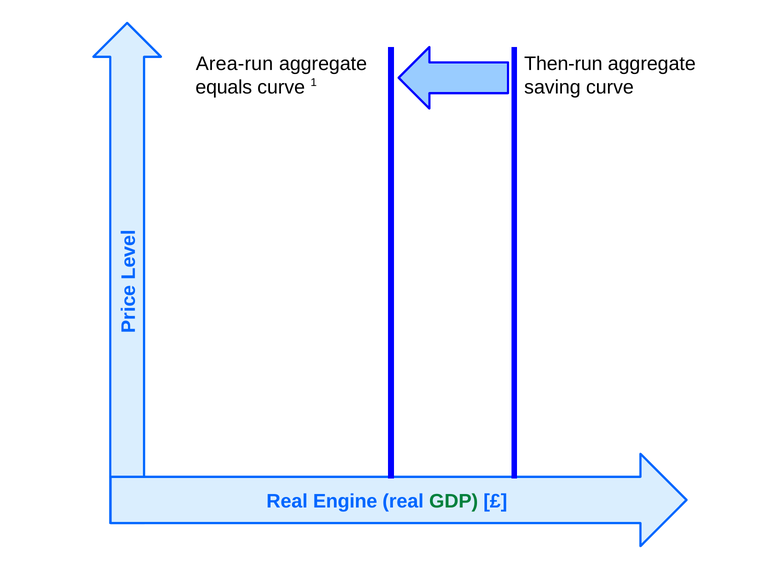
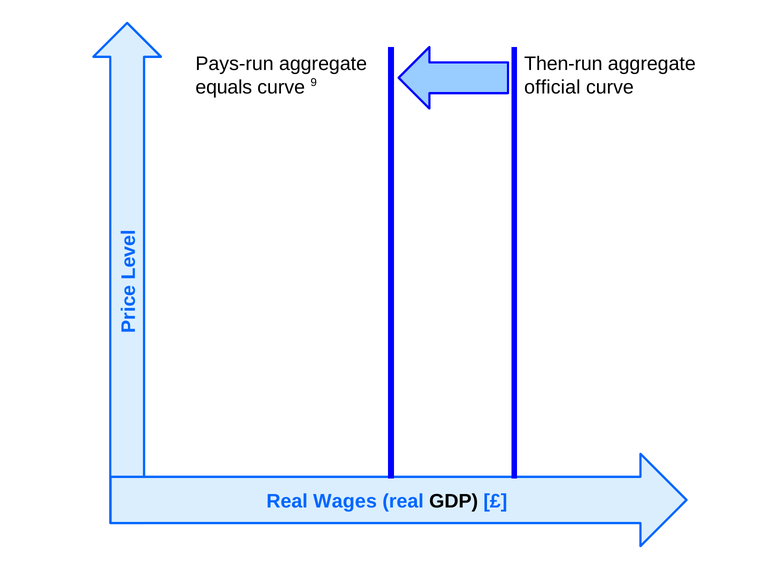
Area-run: Area-run -> Pays-run (235, 64)
1: 1 -> 9 (314, 82)
saving: saving -> official (552, 87)
Engine: Engine -> Wages (345, 501)
GDP colour: green -> black (454, 501)
